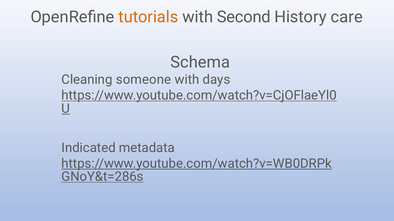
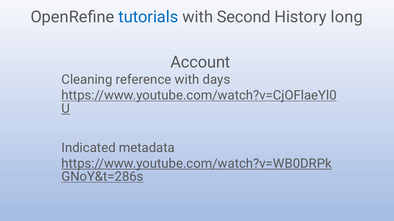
tutorials colour: orange -> blue (148, 17)
care: care -> long (347, 17)
Schema: Schema -> Account (200, 62)
someone: someone -> reference (144, 80)
